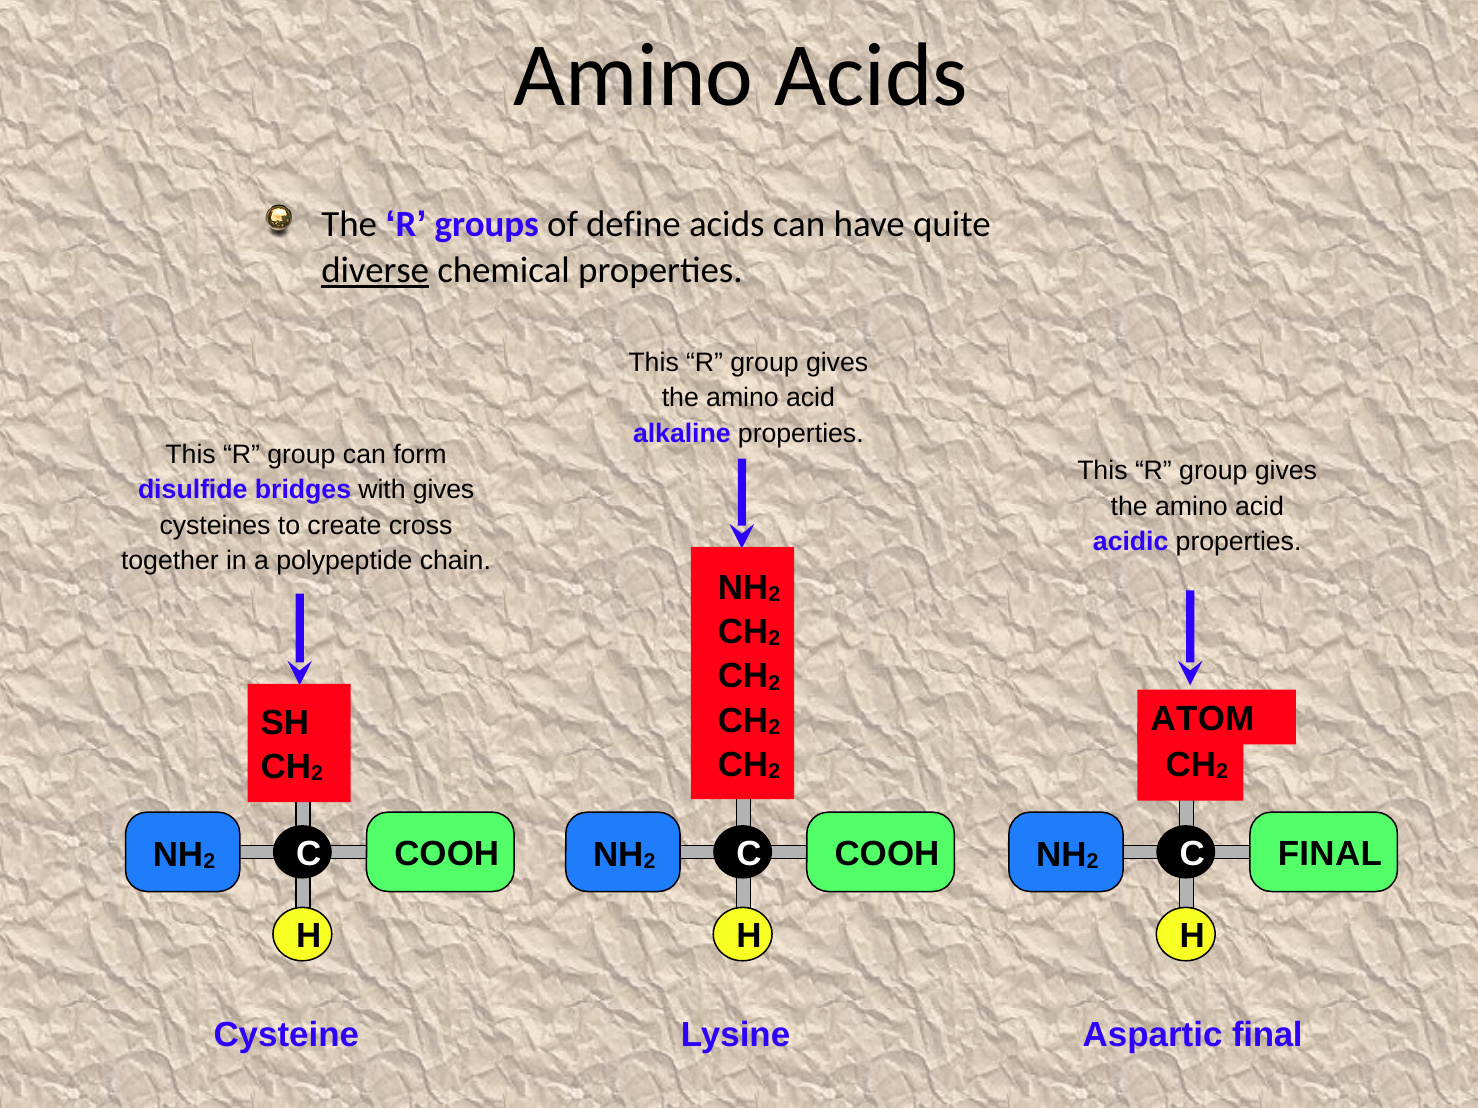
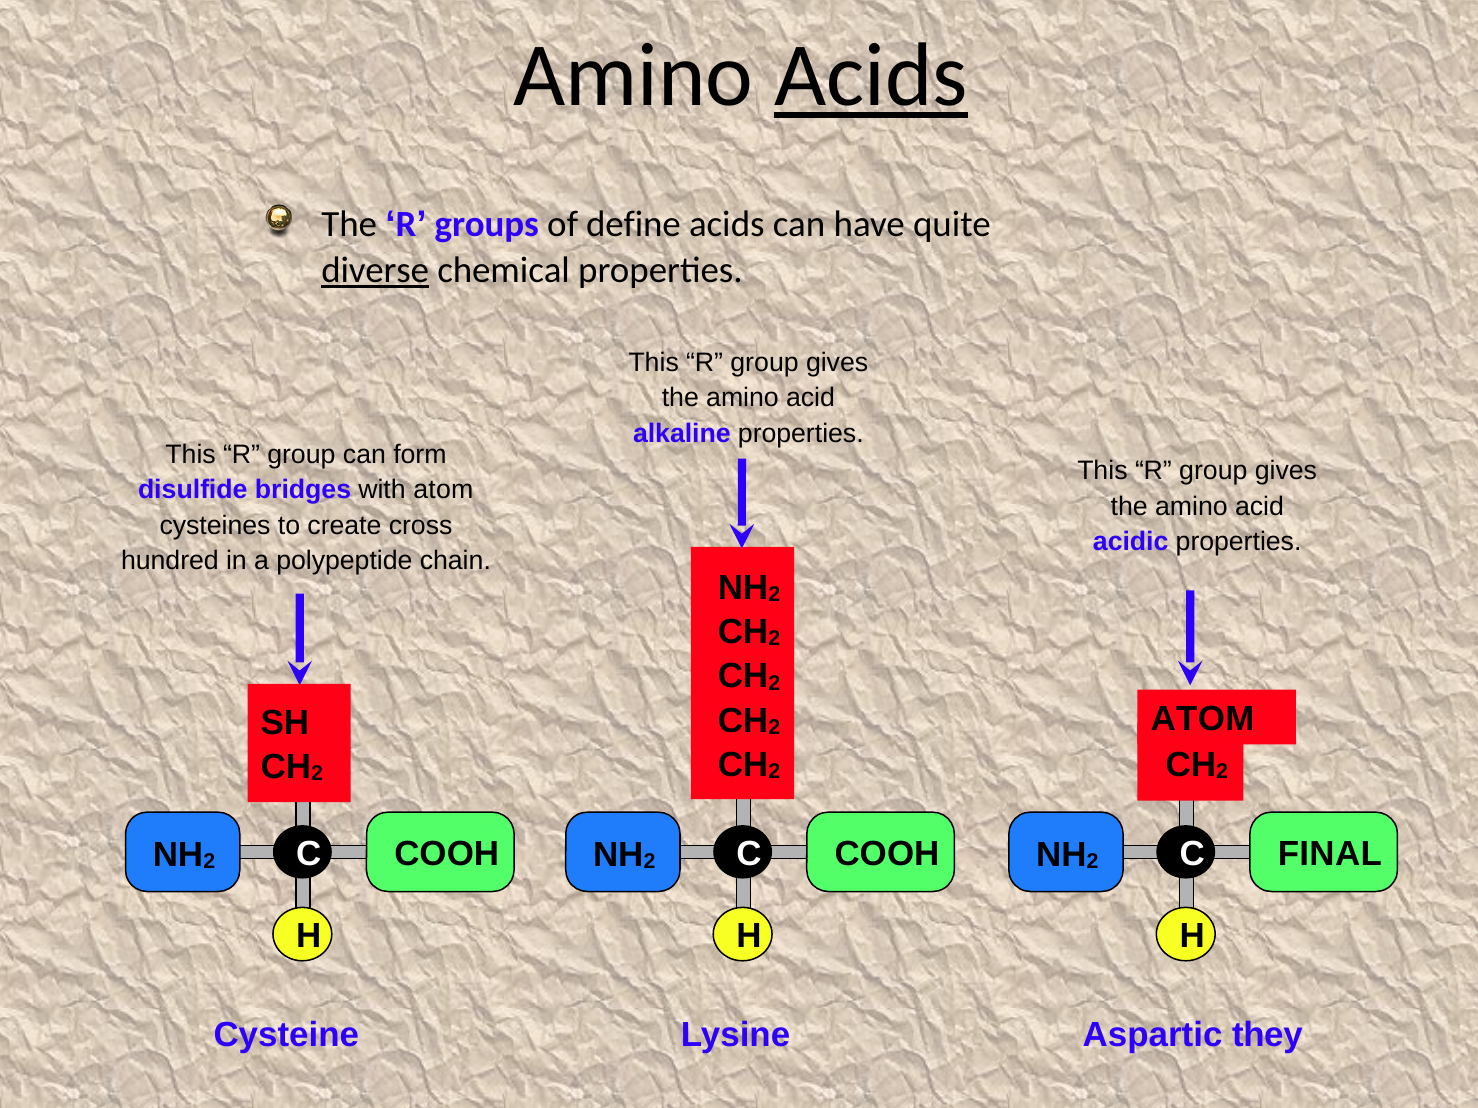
Acids underline: none -> present (871, 76)
with gives: gives -> atom (443, 490)
together: together -> hundred (170, 561)
Aspartic final: final -> they (1267, 1035)
